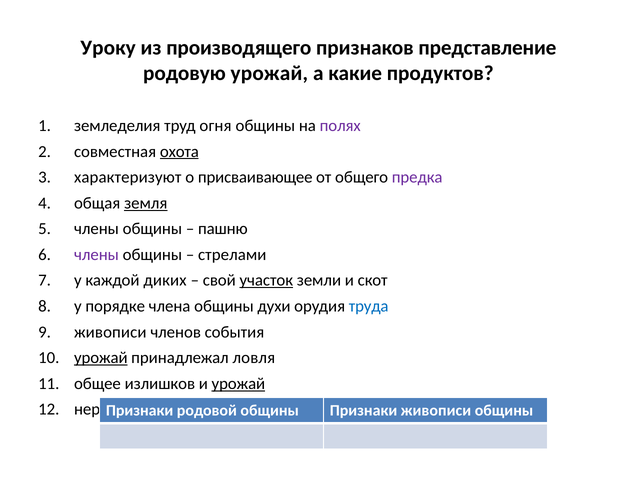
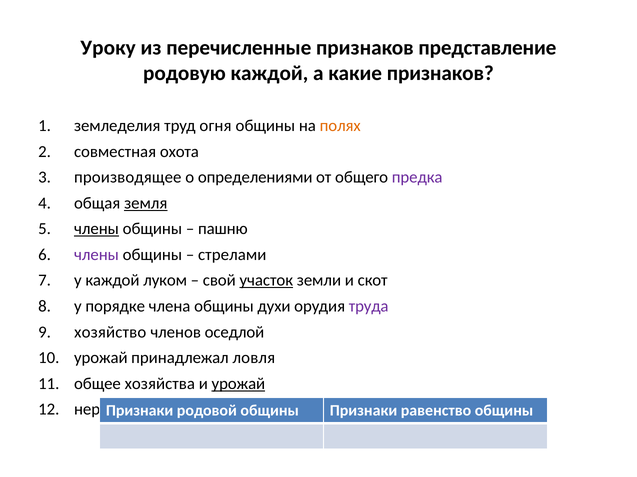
производящего: производящего -> перечисленные (239, 48)
родовую урожай: урожай -> каждой (269, 73)
какие продуктов: продуктов -> признаков (440, 73)
полях colour: purple -> orange (340, 126)
охота underline: present -> none (179, 152)
характеризуют: характеризуют -> производящее (128, 178)
присваивающее: присваивающее -> определениями (255, 178)
члены underline: none -> present (96, 229)
диких: диких -> луком (165, 281)
труда colour: blue -> purple (369, 307)
живописи: живописи -> хозяйство (110, 333)
события: события -> оседлой (234, 333)
урожай underline: present -> none (101, 358)
излишков: излишков -> хозяйства (160, 384)
Признаки живописи: живописи -> равенство (436, 411)
